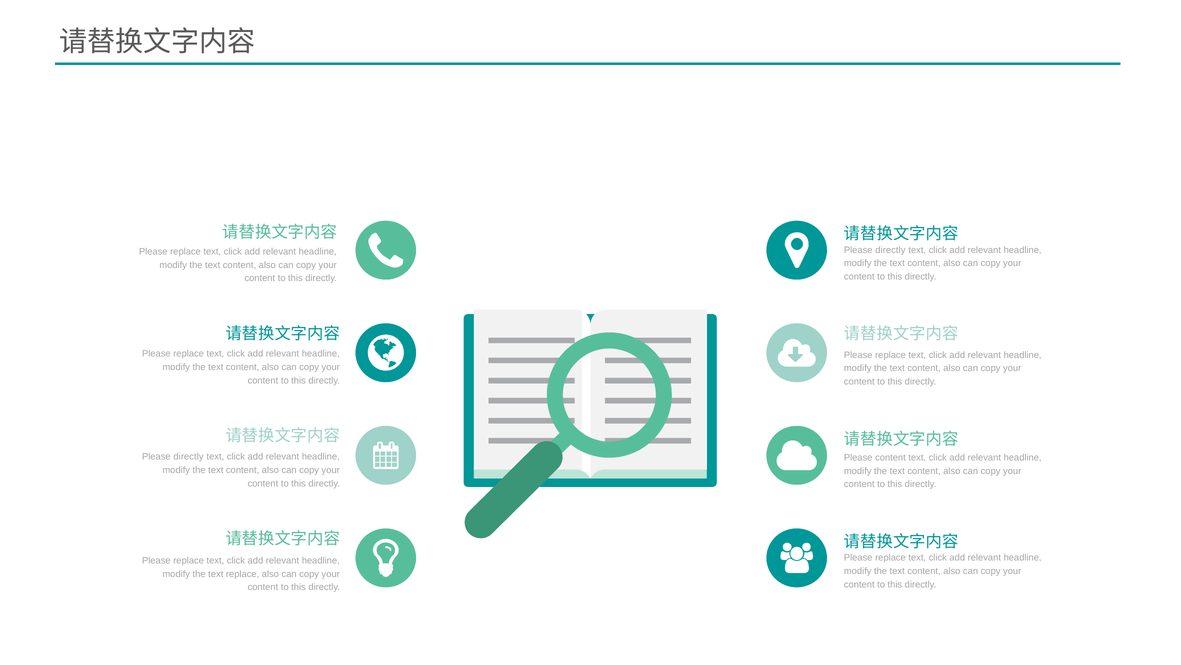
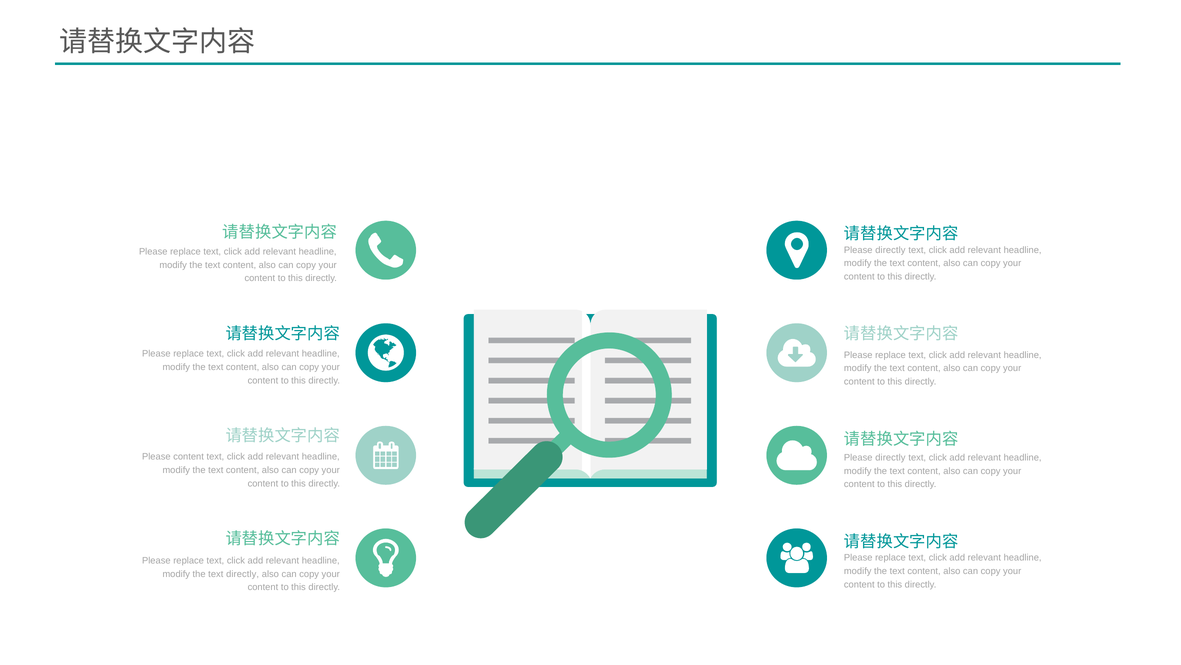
directly: directly -> content (189, 456)
content: content -> directly (890, 457)
text replace: replace -> directly (243, 573)
